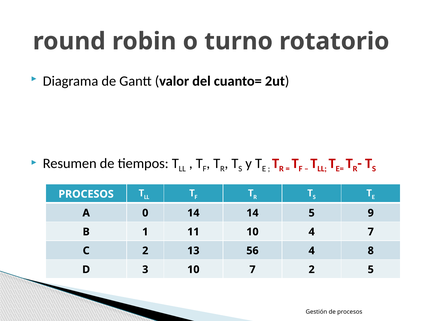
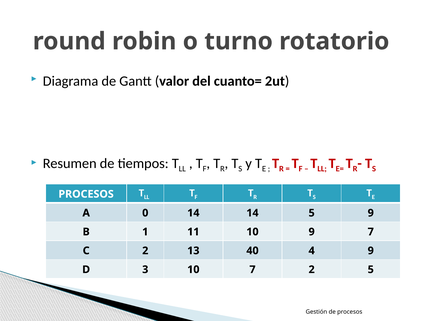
10 4: 4 -> 9 (312, 232)
56: 56 -> 40 (252, 251)
4 8: 8 -> 9 (371, 251)
